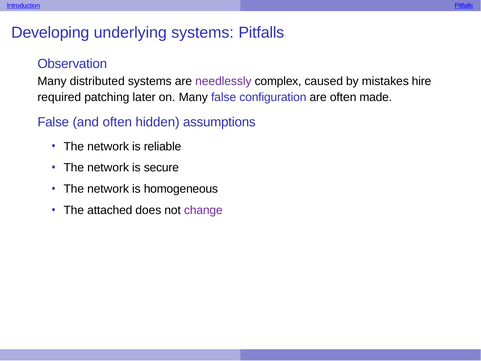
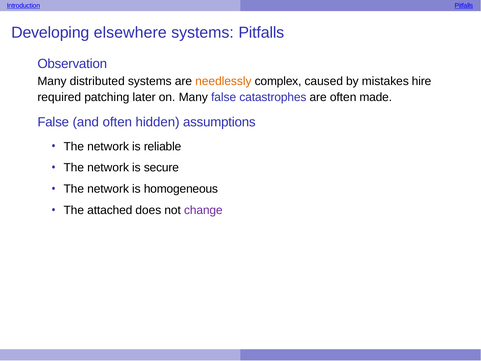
underlying: underlying -> elsewhere (130, 33)
needlessly colour: purple -> orange (223, 81)
configuration: configuration -> catastrophes (273, 97)
